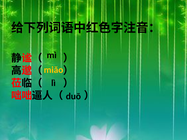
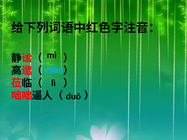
miǎo colour: yellow -> light blue (54, 70)
